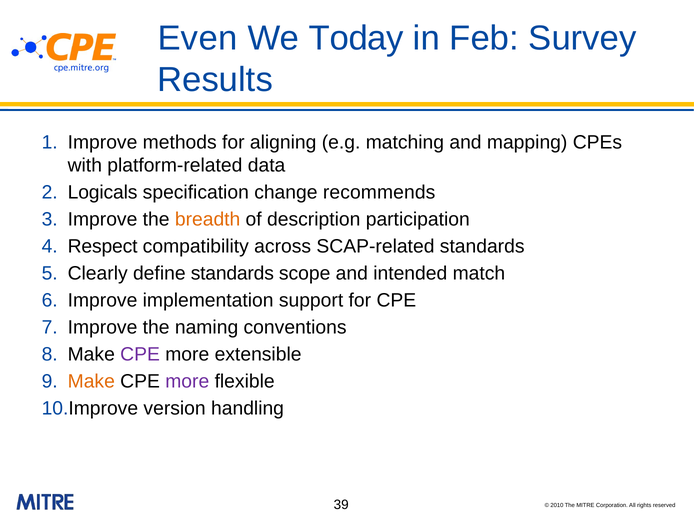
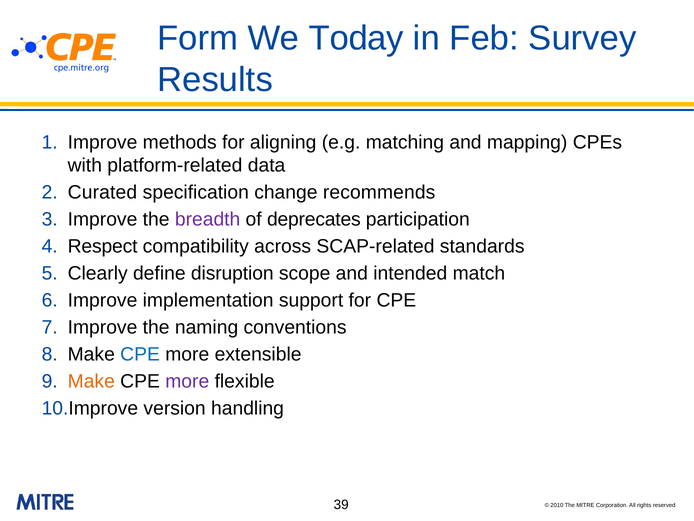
Even: Even -> Form (198, 38)
Logicals: Logicals -> Curated (102, 192)
breadth colour: orange -> purple (208, 219)
description: description -> deprecates (314, 219)
define standards: standards -> disruption (232, 273)
CPE colour: purple -> blue (140, 354)
